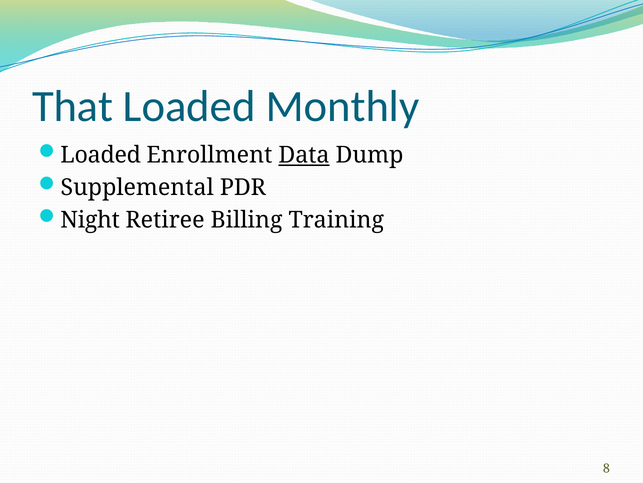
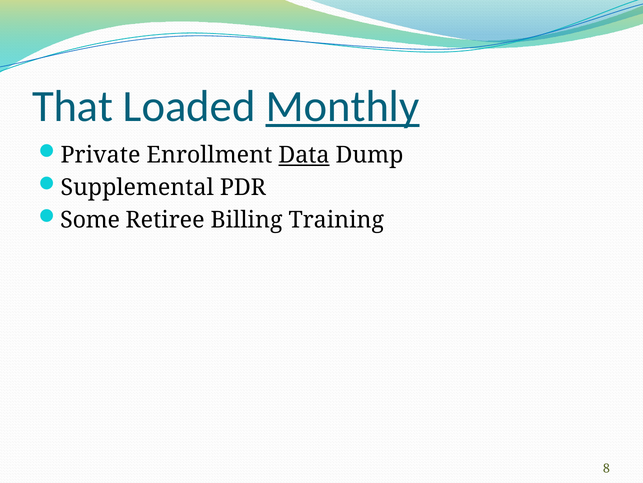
Monthly underline: none -> present (343, 106)
Loaded: Loaded -> Private (100, 155)
Night: Night -> Some (90, 220)
